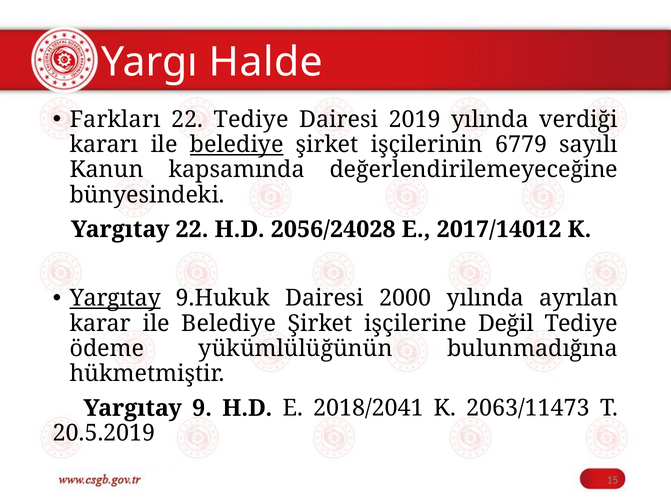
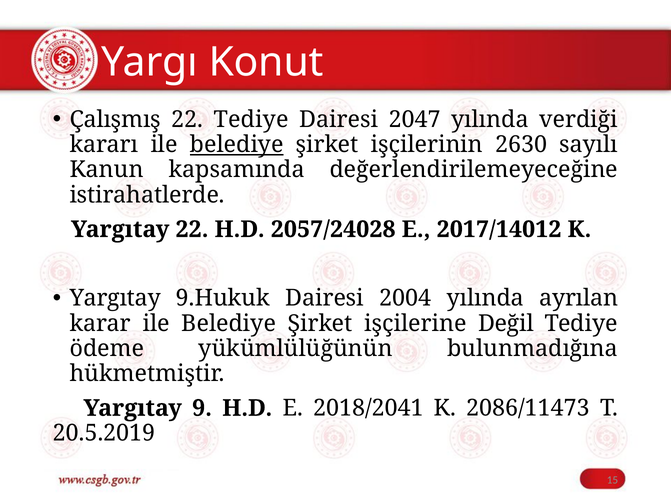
Halde: Halde -> Konut (266, 62)
Farkları: Farkları -> Çalışmış (115, 120)
2019: 2019 -> 2047 (415, 120)
6779: 6779 -> 2630 (521, 145)
bünyesindeki: bünyesindeki -> istirahatlerde (147, 195)
2056/24028: 2056/24028 -> 2057/24028 (333, 229)
Yargıtay underline: present -> none (115, 298)
2000: 2000 -> 2004 (405, 298)
2063/11473: 2063/11473 -> 2086/11473 (528, 408)
